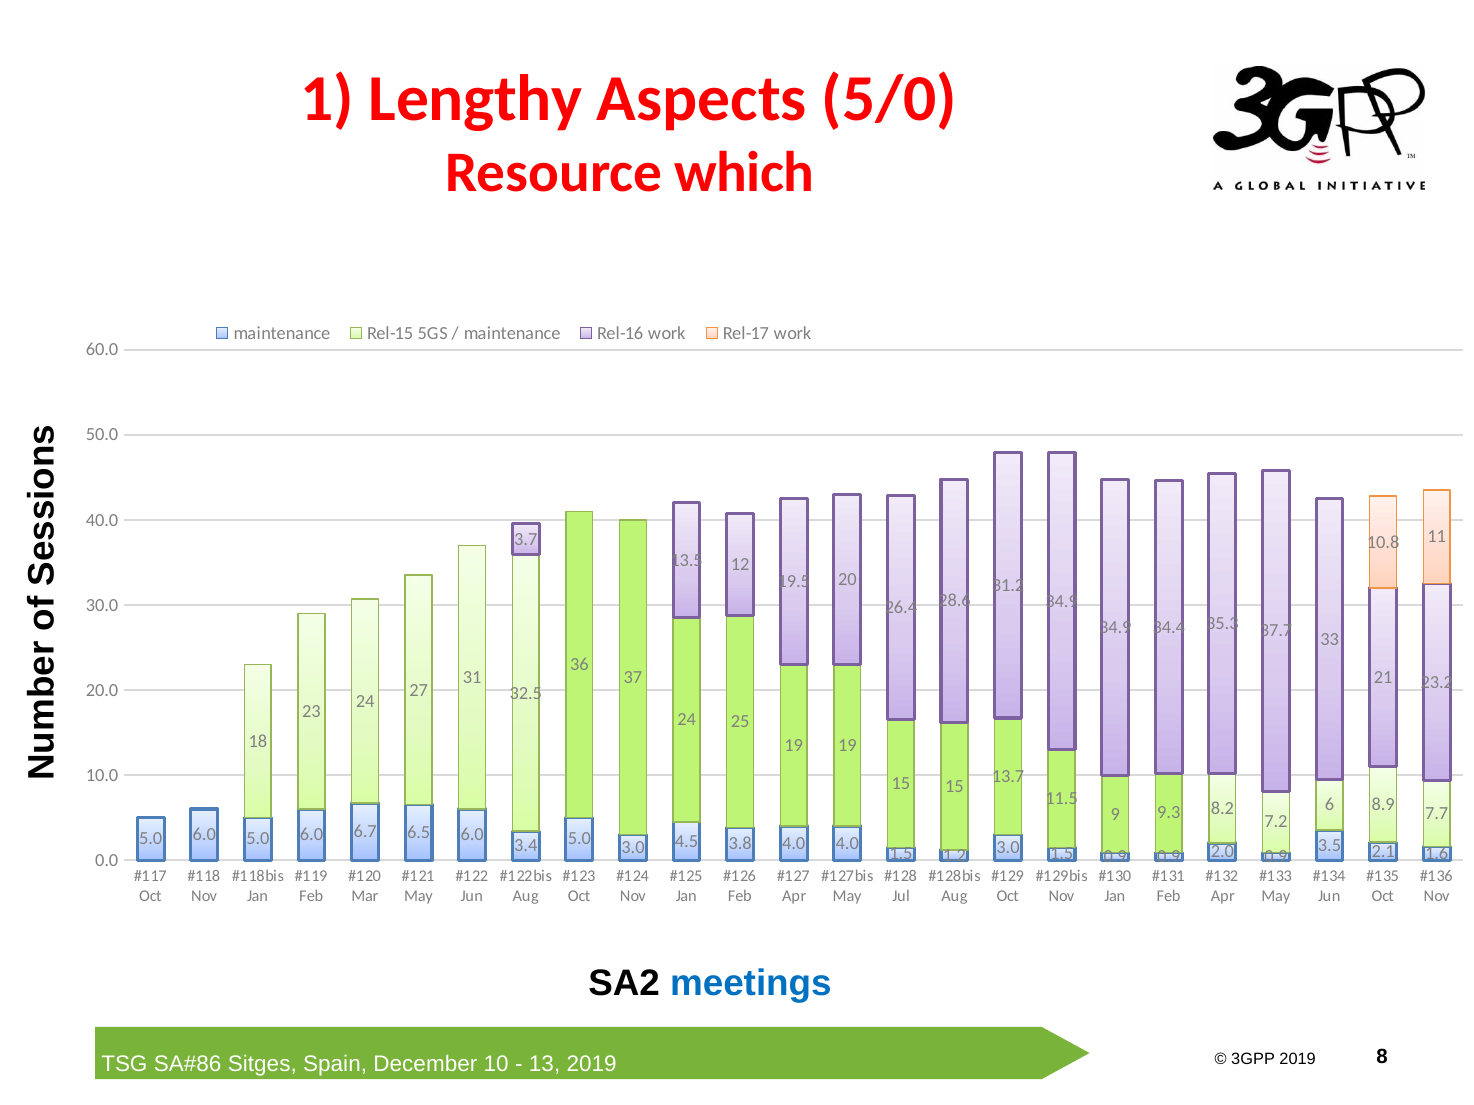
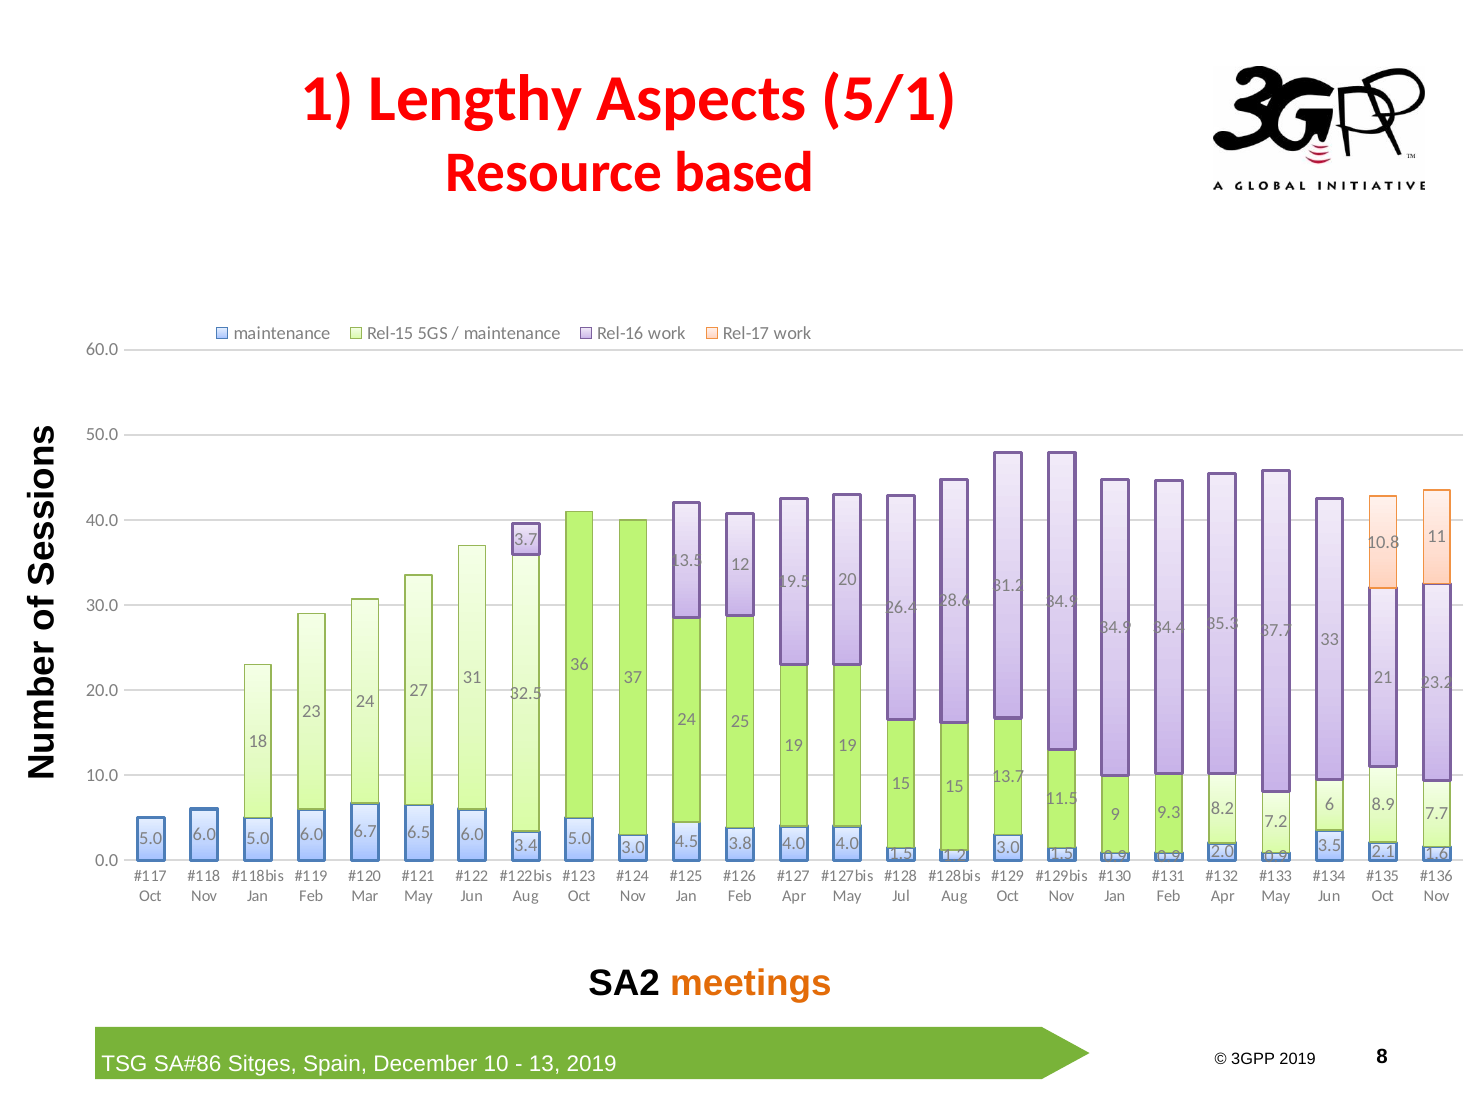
5/0: 5/0 -> 5/1 (890, 99)
which: which -> based (744, 172)
meetings colour: blue -> orange (751, 984)
